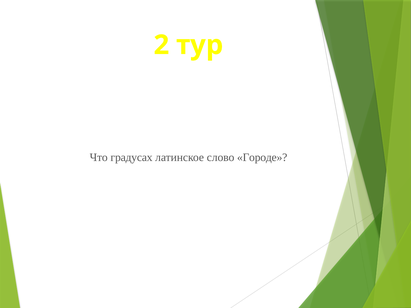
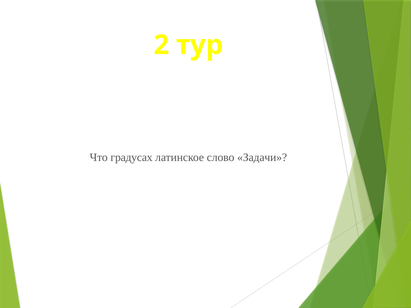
Городе: Городе -> Задачи (262, 157)
